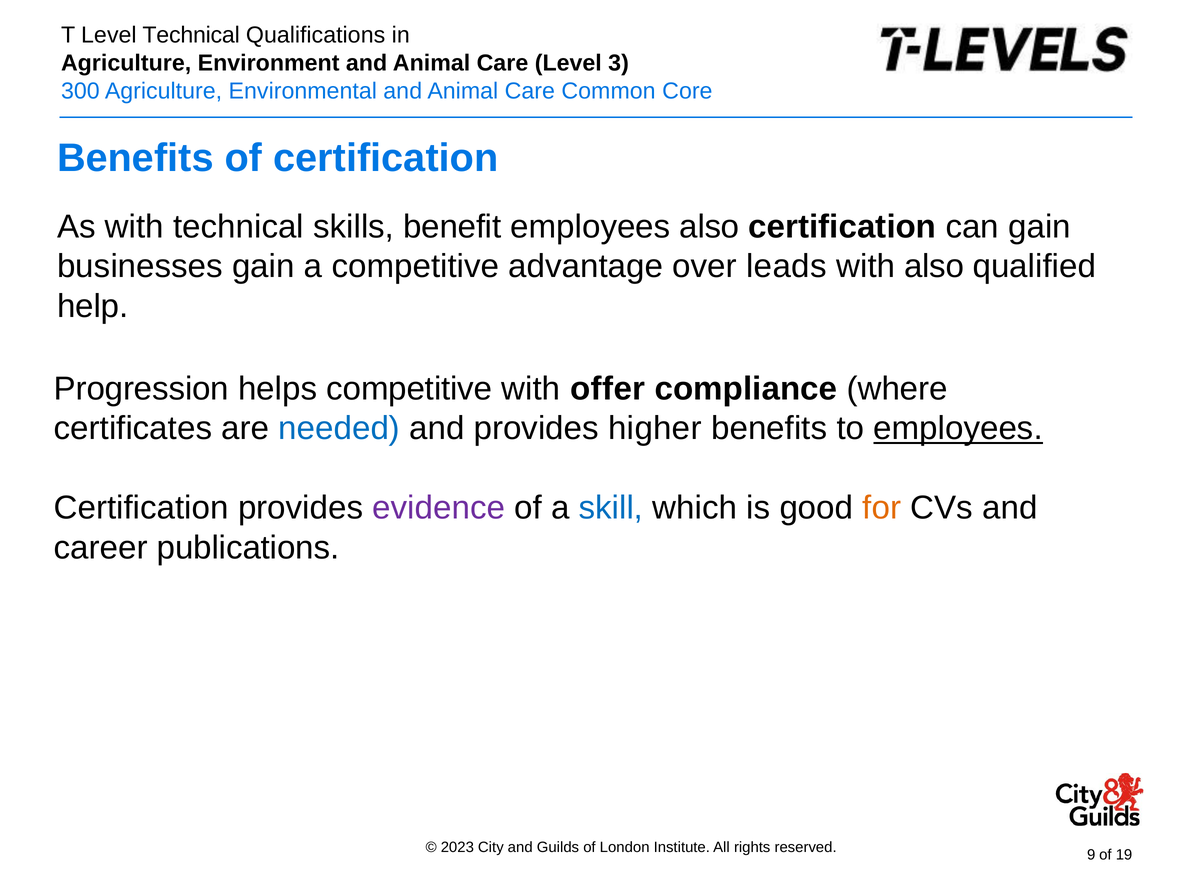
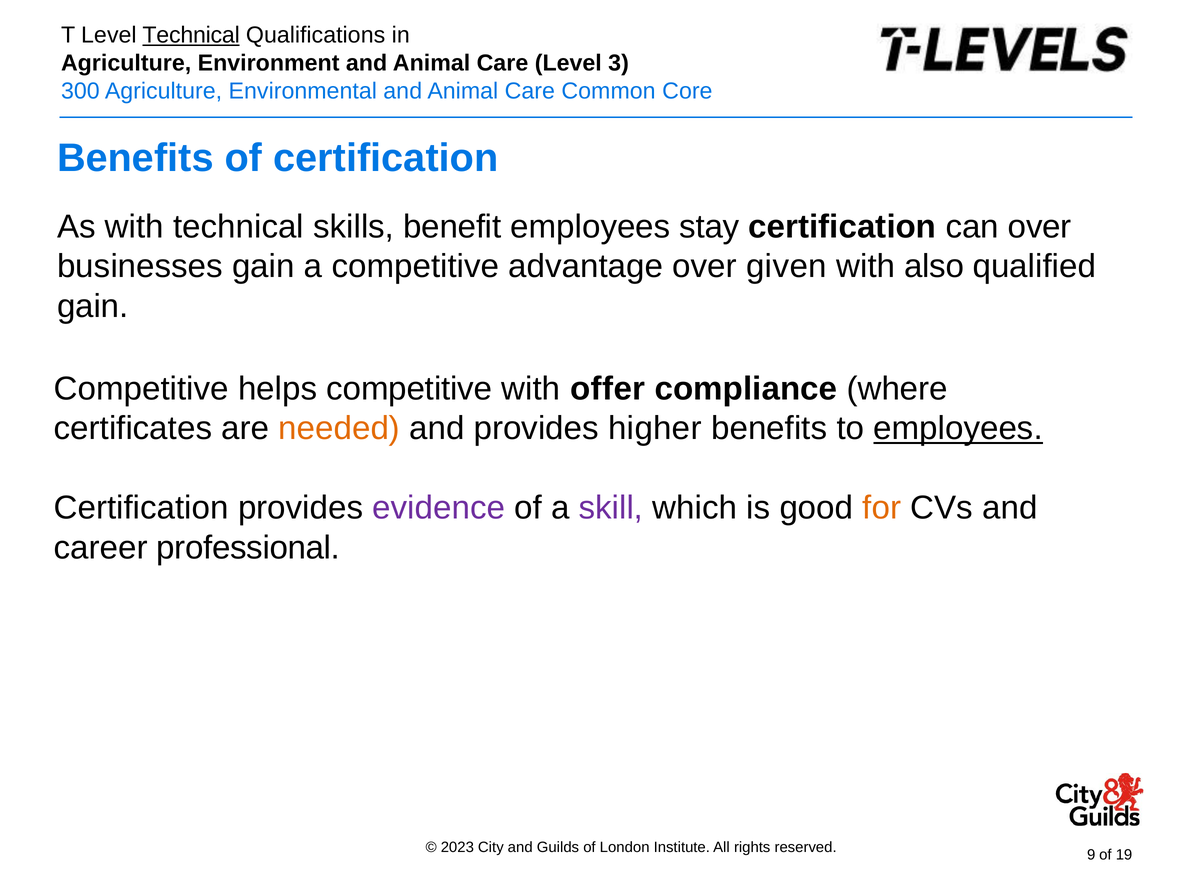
Technical underline: none -> present (191, 35)
employees also: also -> stay (709, 227)
can gain: gain -> over (1040, 227)
leads: leads -> given (786, 267)
help: help -> gain (93, 306)
Progression: Progression -> Competitive (141, 389)
needed colour: blue -> orange (339, 429)
skill colour: blue -> purple (611, 508)
publications: publications -> professional (248, 548)
